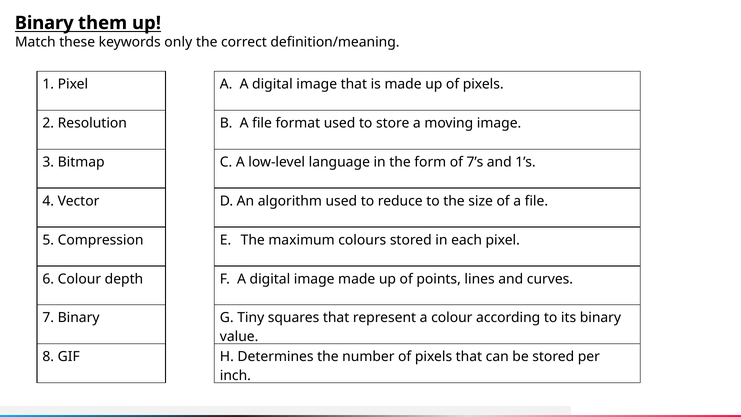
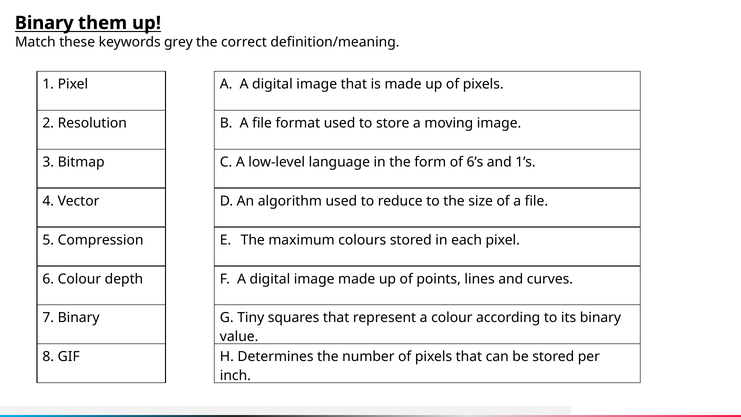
only: only -> grey (178, 42)
7’s: 7’s -> 6’s (475, 162)
